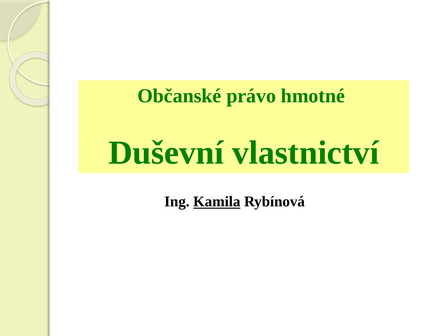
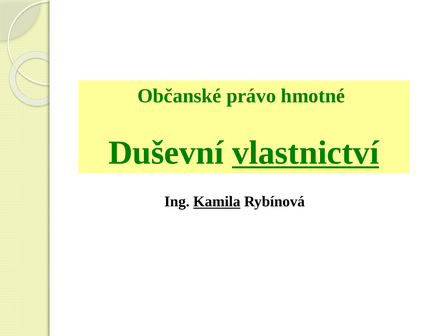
vlastnictví underline: none -> present (306, 153)
